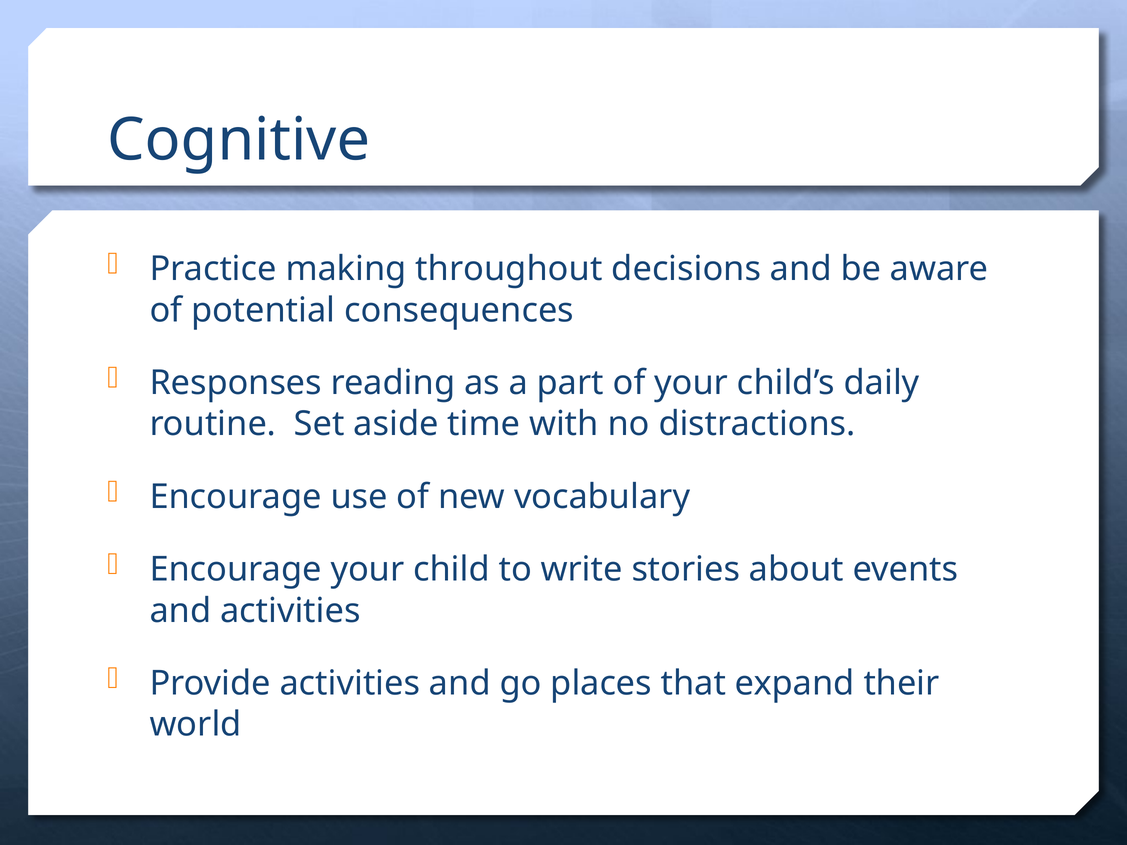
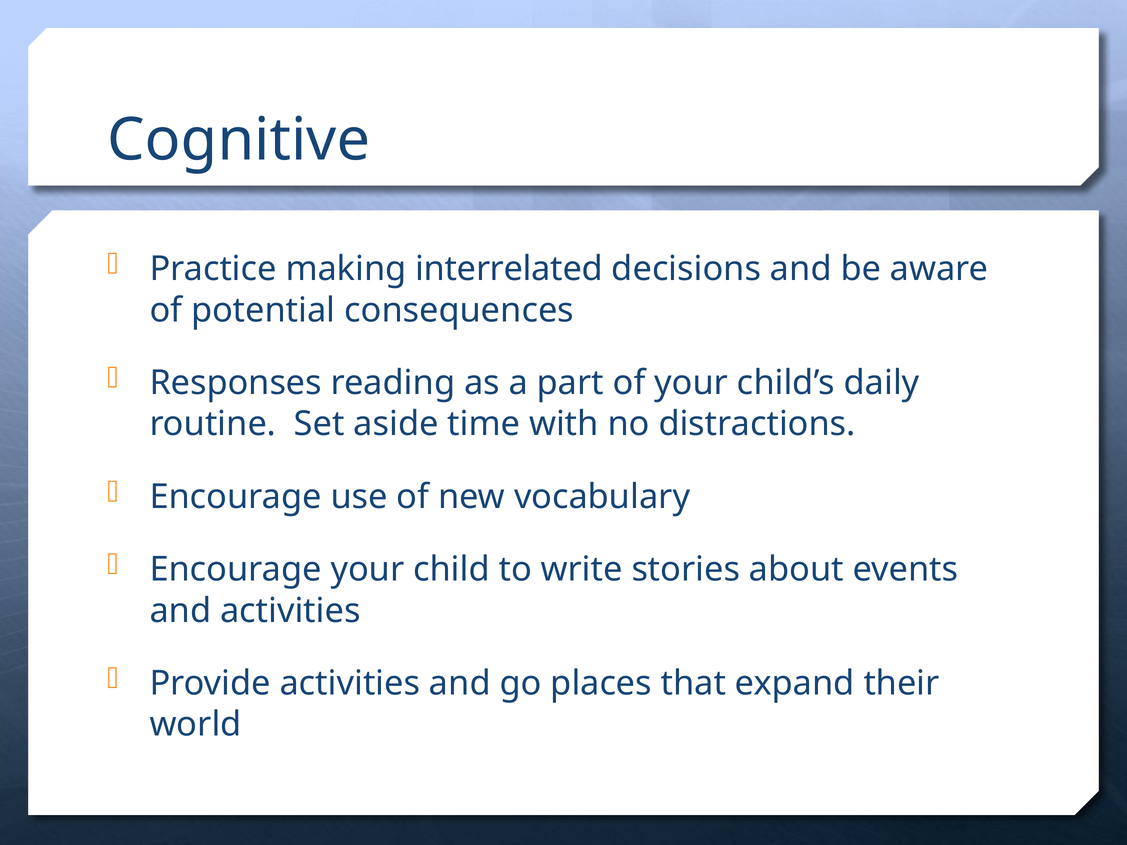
throughout: throughout -> interrelated (509, 269)
